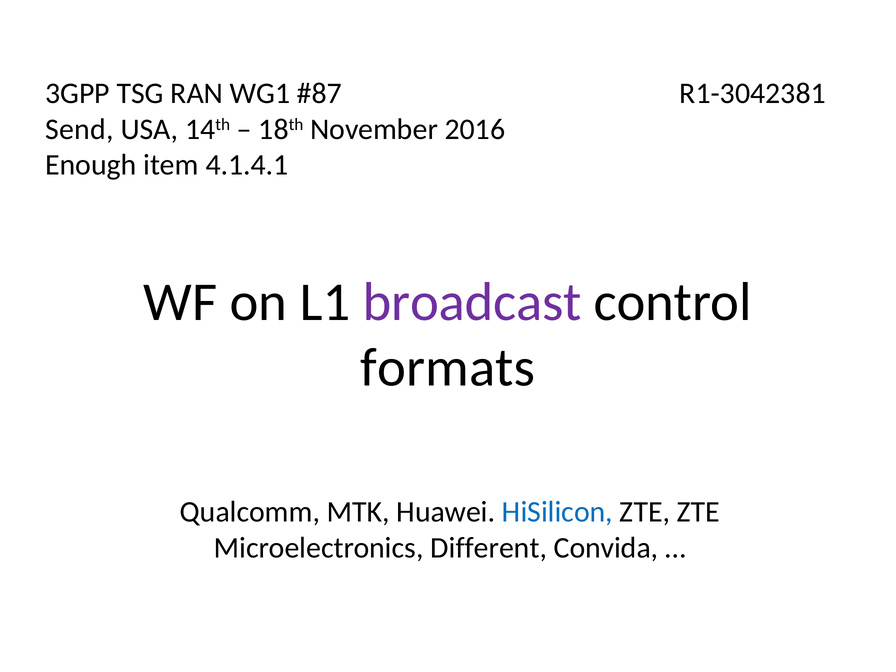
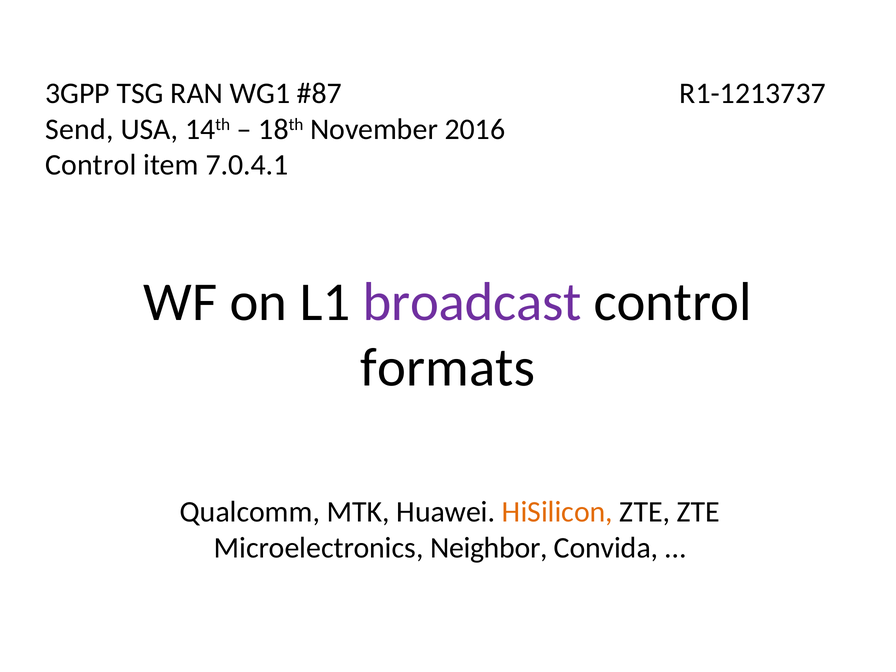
R1-3042381: R1-3042381 -> R1-1213737 (753, 93)
Enough: Enough -> Control (91, 165)
4.1.4.1: 4.1.4.1 -> 7.0.4.1 (247, 165)
HiSilicon colour: blue -> orange (557, 512)
Different: Different -> Neighbor (489, 548)
